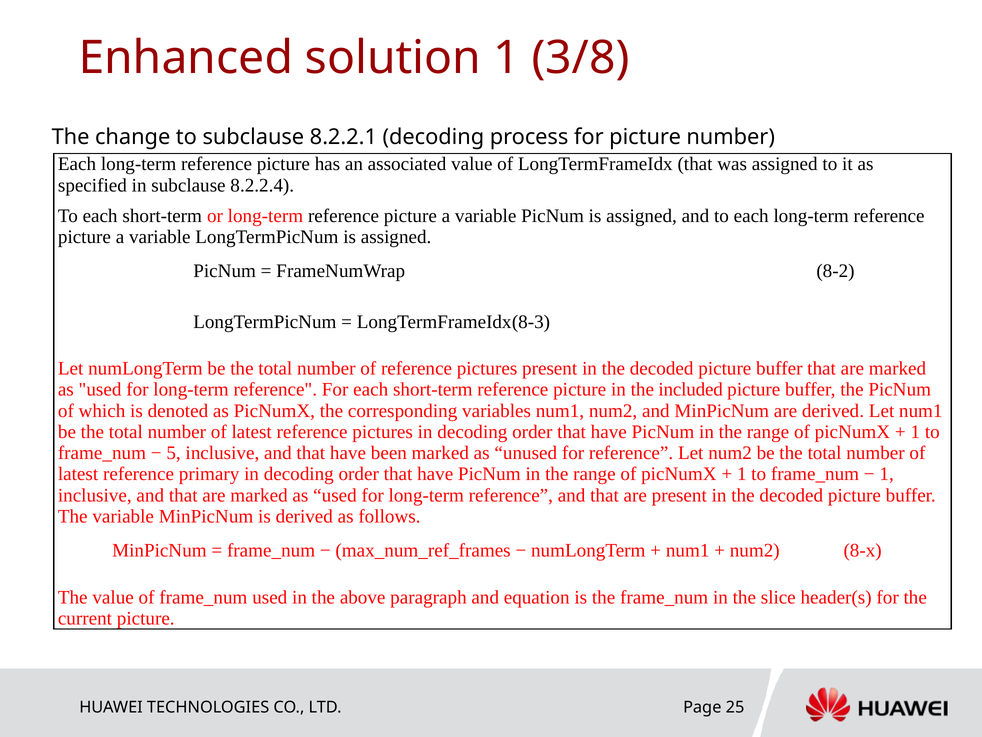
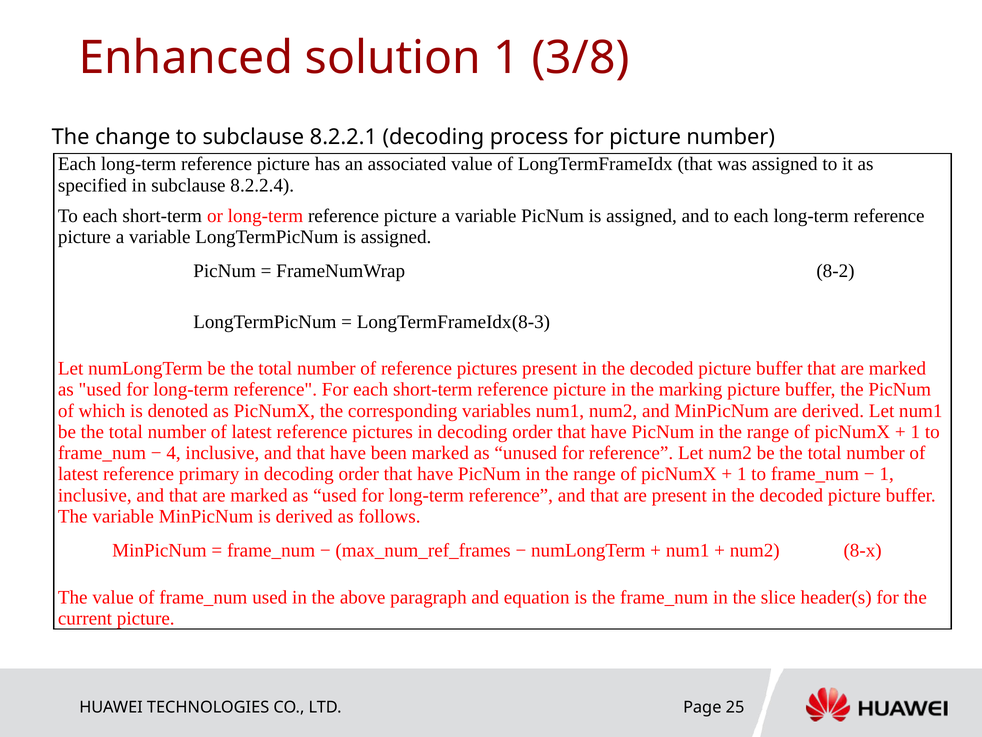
included: included -> marking (691, 389)
5: 5 -> 4 (174, 453)
